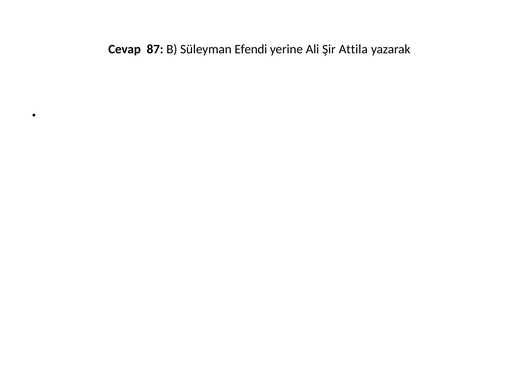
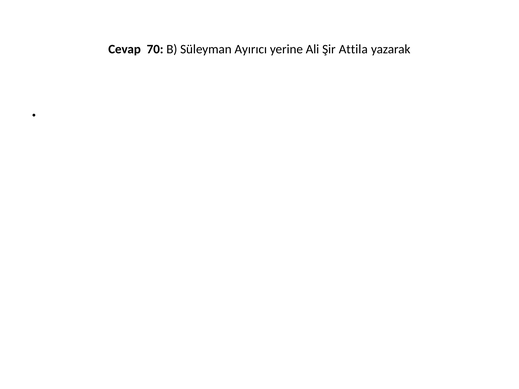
87: 87 -> 70 (155, 49)
Efendi: Efendi -> Ayırıcı (251, 49)
